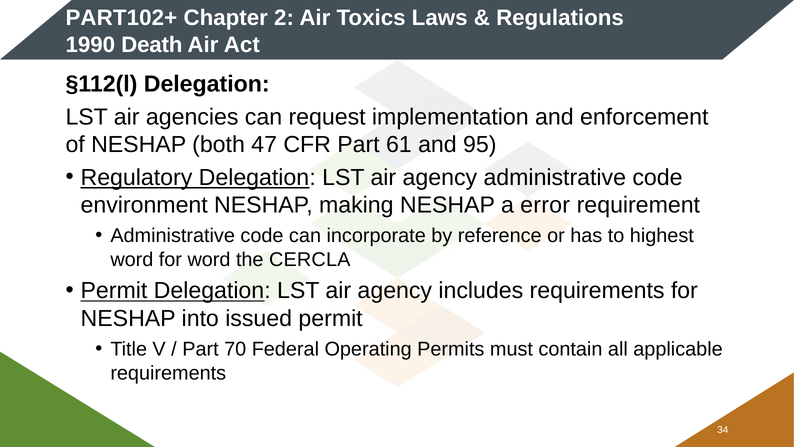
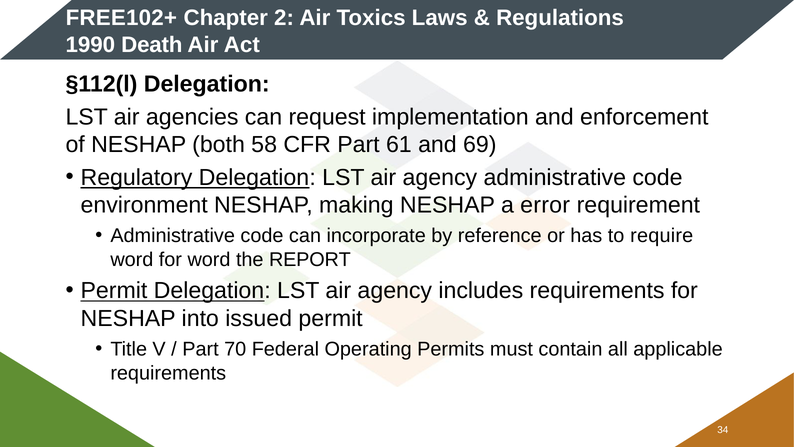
PART102+: PART102+ -> FREE102+ (121, 18)
47: 47 -> 58 (264, 145)
95: 95 -> 69 (480, 145)
highest: highest -> require (662, 236)
CERCLA: CERCLA -> REPORT (310, 260)
